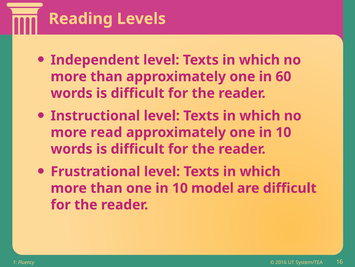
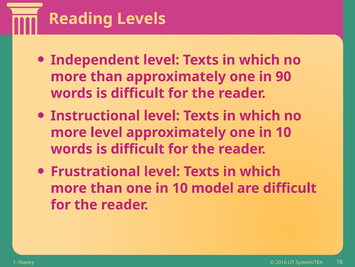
60: 60 -> 90 (283, 76)
more read: read -> level (106, 132)
